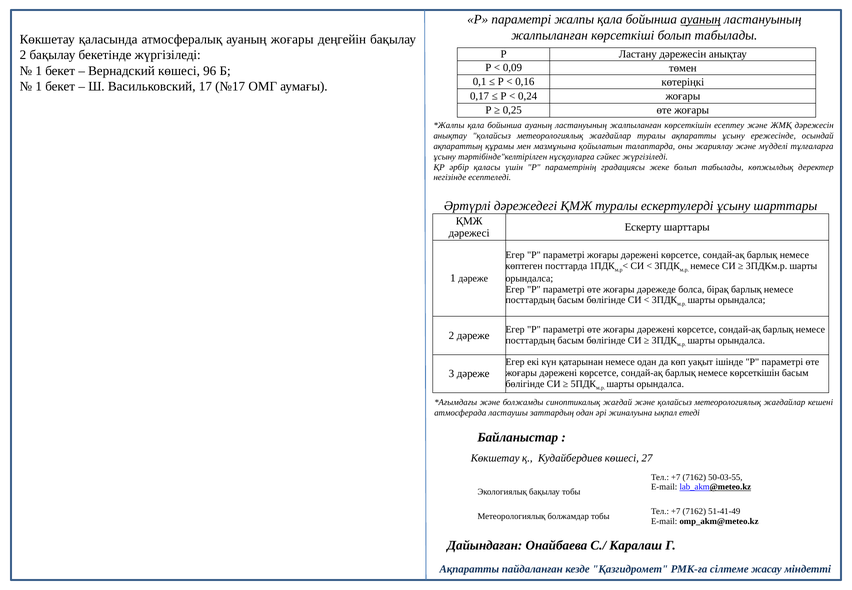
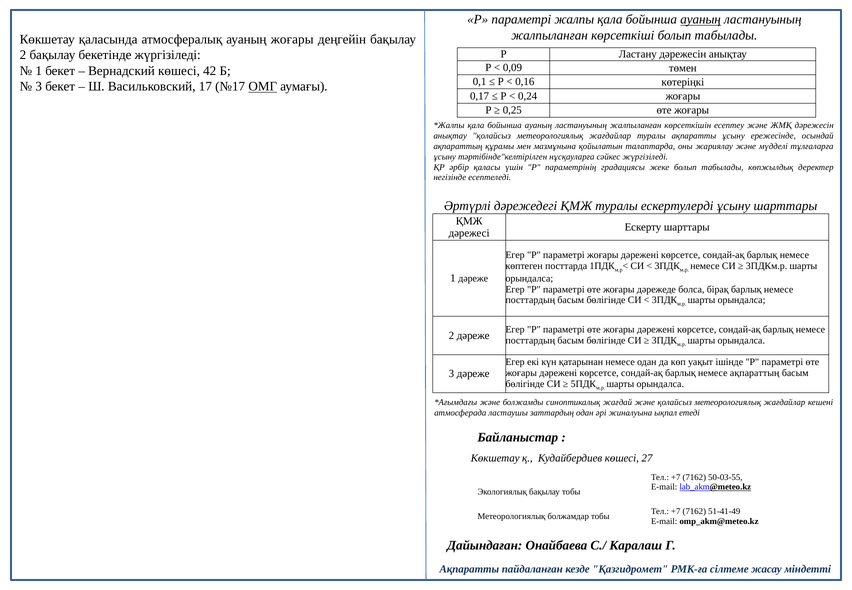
96: 96 -> 42 (210, 71)
1: 1 -> 3 (39, 87)
ОМГ underline: none -> present (263, 87)
немесе көрсеткішін: көрсеткішін -> ақпараттың (755, 373)
